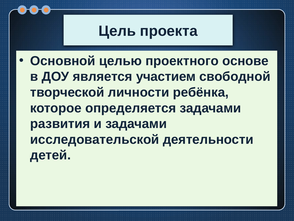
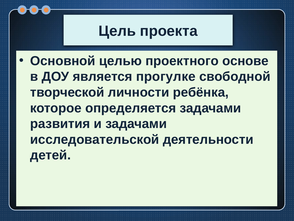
участием: участием -> прогулке (166, 76)
